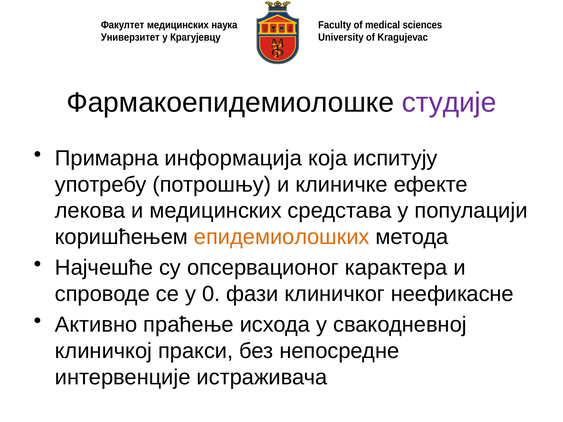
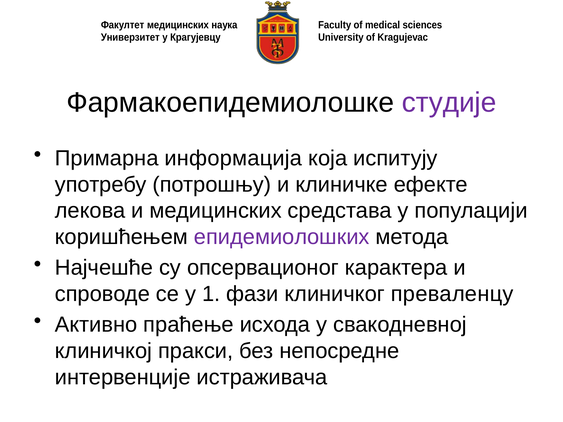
епидемиолошких colour: orange -> purple (282, 237)
0: 0 -> 1 (211, 294)
неефикасне: неефикасне -> преваленцу (452, 294)
